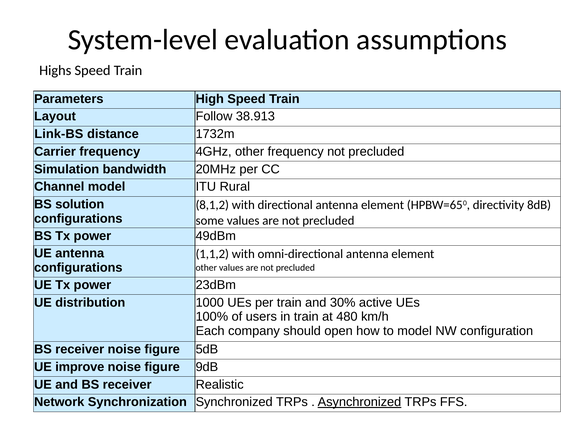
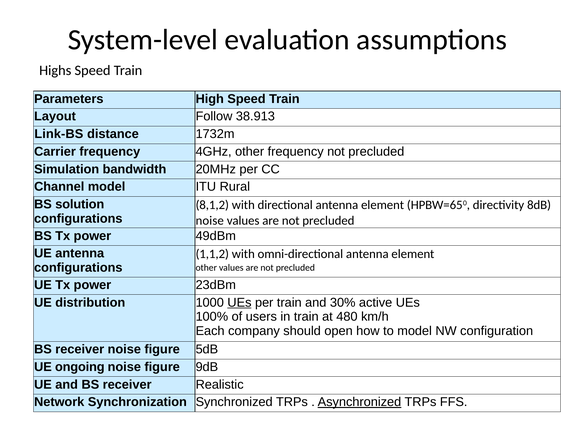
some: some -> noise (210, 221)
UEs underline: none -> present (239, 303)
improve: improve -> ongoing (80, 367)
